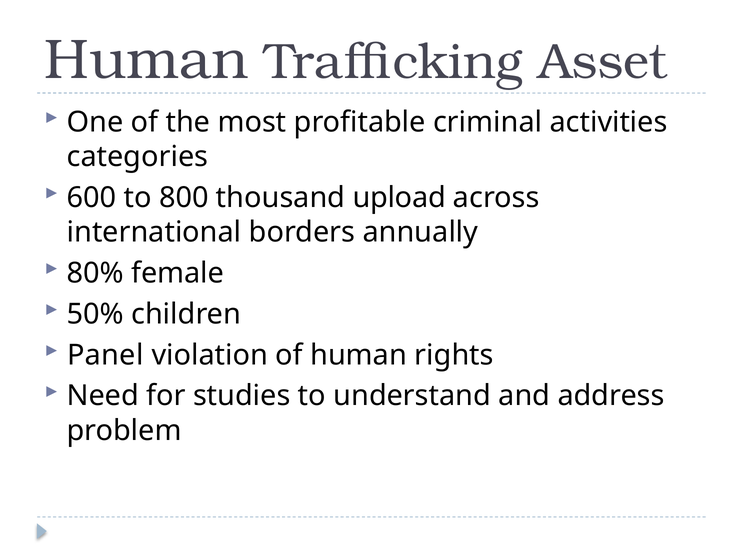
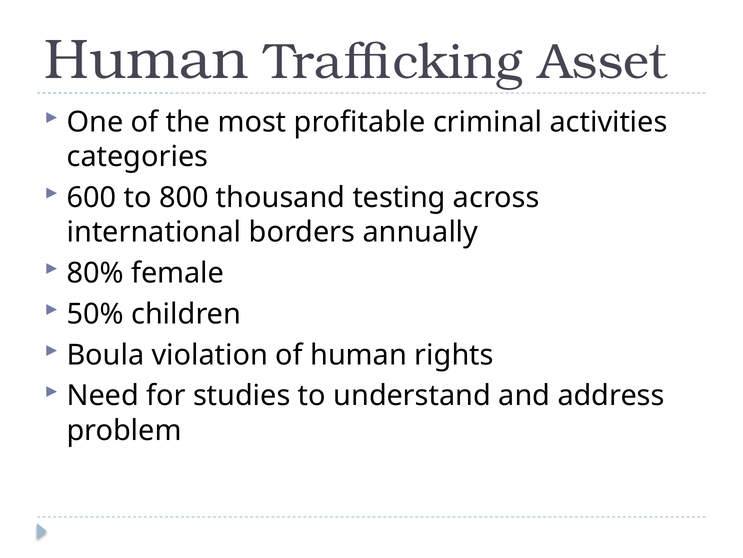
upload: upload -> testing (399, 197)
Panel: Panel -> Boula (105, 354)
